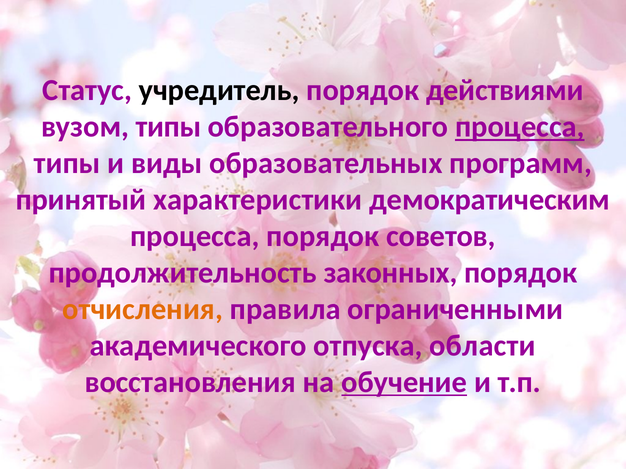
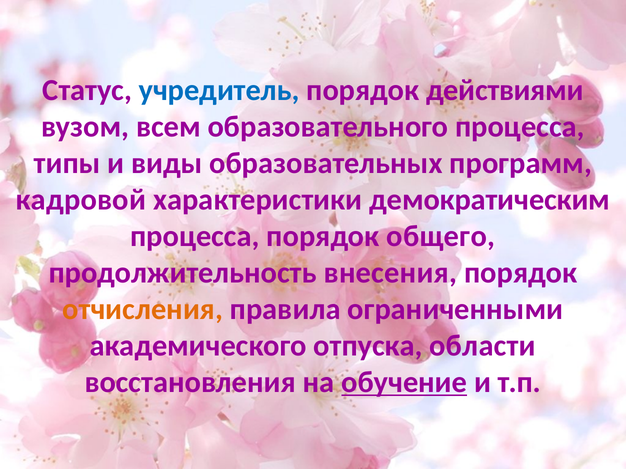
учредитель colour: black -> blue (219, 90)
вузом типы: типы -> всем (168, 127)
процесса underline: present -> none (520, 127)
принятый: принятый -> кадровой (81, 200)
советов: советов -> общего (441, 237)
законных: законных -> внесения (390, 273)
